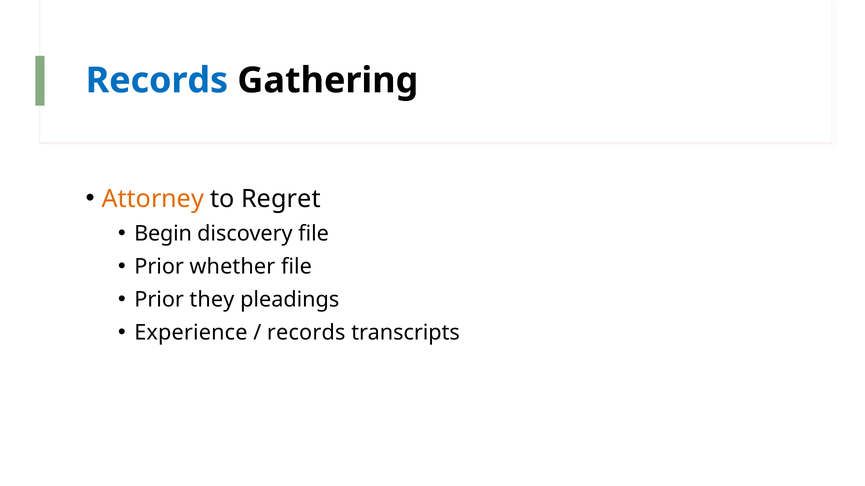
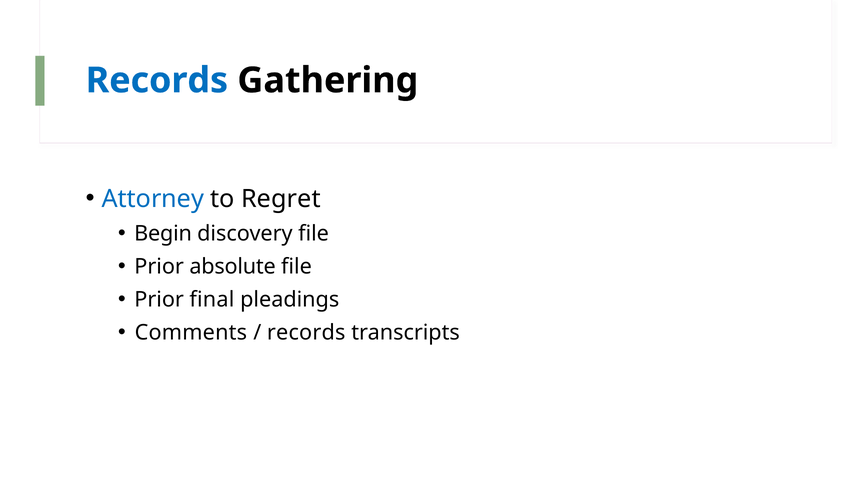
Attorney colour: orange -> blue (153, 199)
whether: whether -> absolute (233, 267)
they: they -> final (212, 300)
Experience: Experience -> Comments (191, 333)
